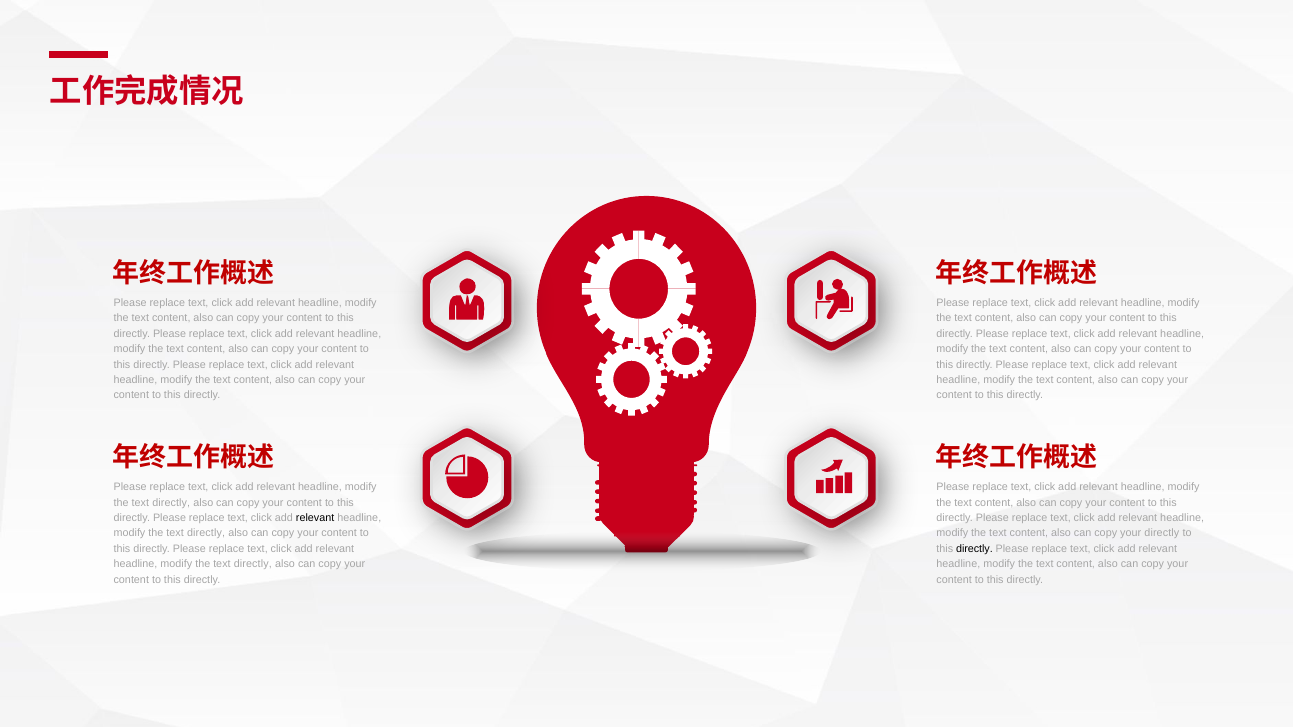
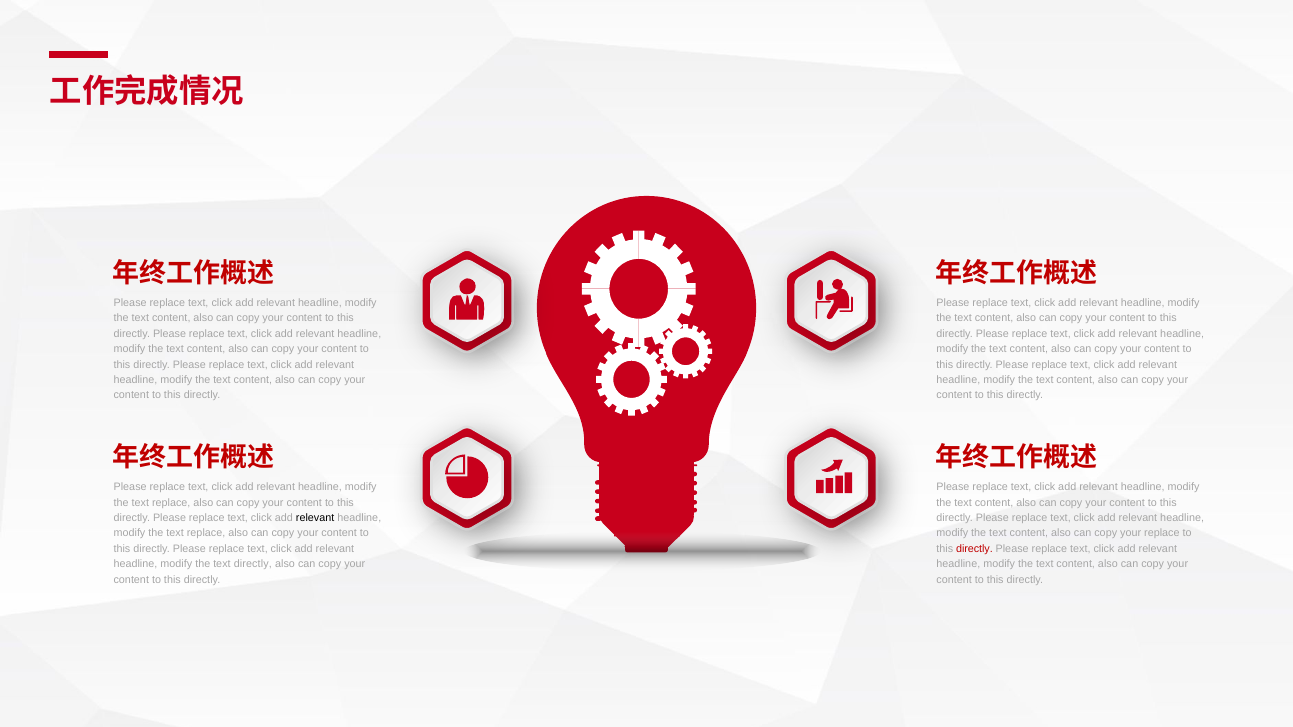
directly: directly -> replace (171, 503)
directly: directly -> replace (206, 534)
your directly: directly -> replace (1162, 534)
directly colour: black -> red (974, 549)
